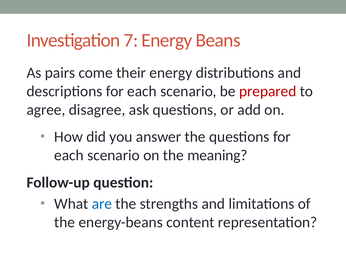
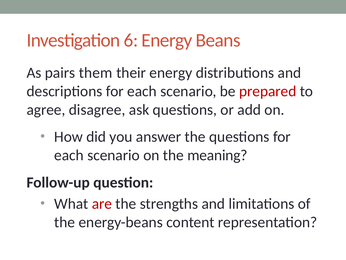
7: 7 -> 6 (131, 40)
come: come -> them (96, 73)
are colour: blue -> red (102, 204)
